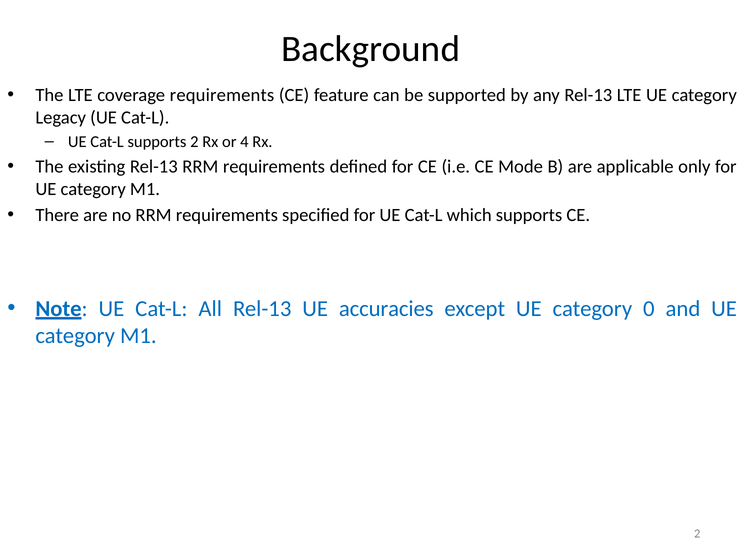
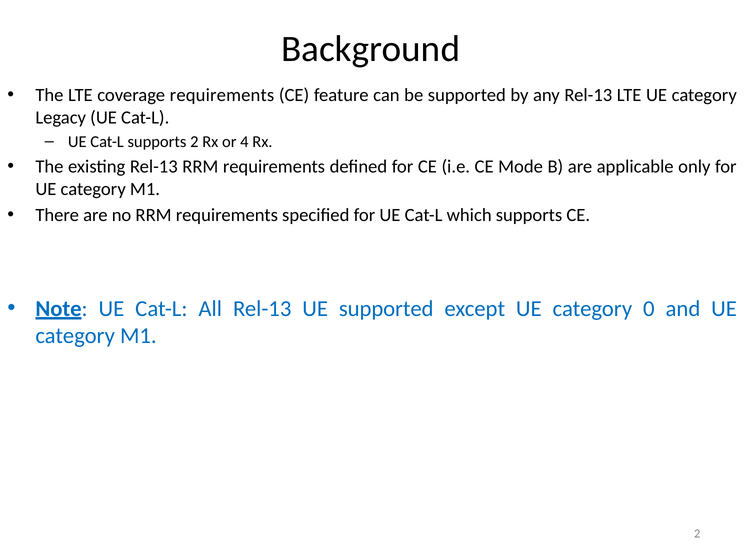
UE accuracies: accuracies -> supported (386, 308)
